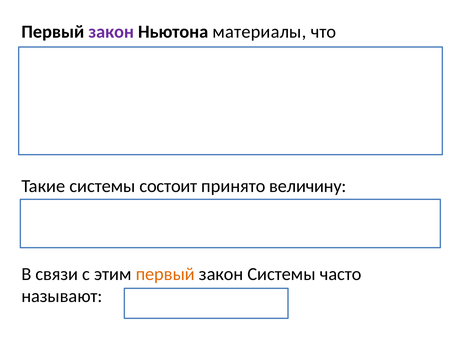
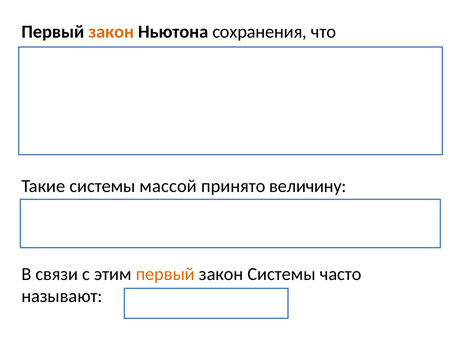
закон colour: purple -> orange (111, 32)
материалы: материалы -> сохранения (260, 32)
состоит: состоит -> массой (168, 186)
